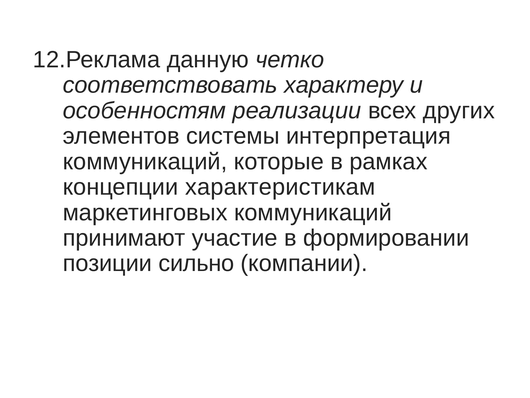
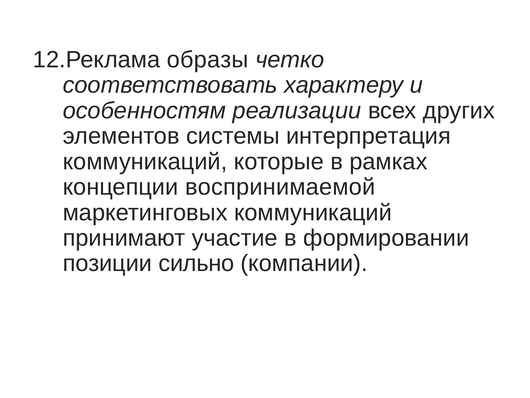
данную: данную -> образы (208, 60)
характеристикам: характеристикам -> воспринимаемой (280, 187)
